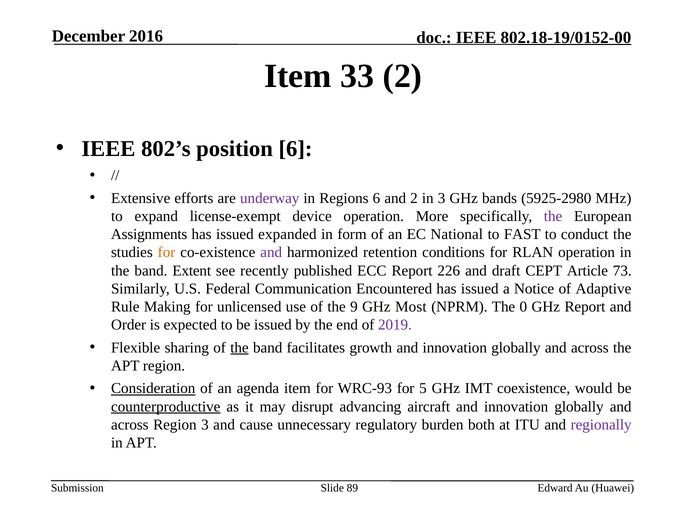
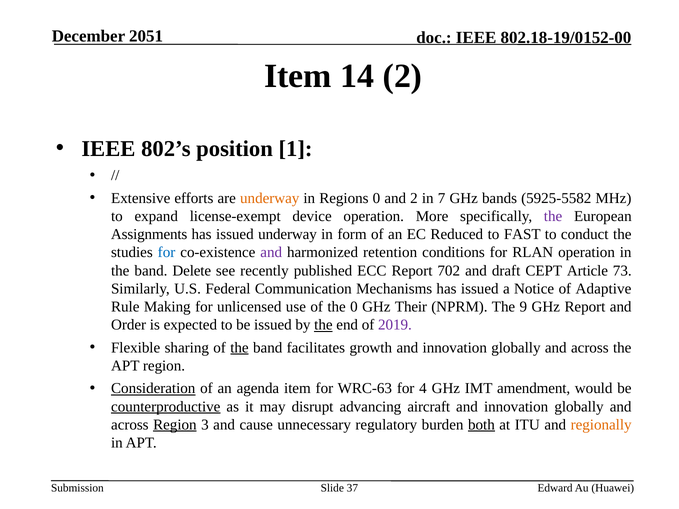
2016: 2016 -> 2051 (146, 36)
33: 33 -> 14 (357, 76)
position 6: 6 -> 1 (296, 149)
underway colour: purple -> orange (270, 198)
Regions 6: 6 -> 0 (376, 198)
in 3: 3 -> 7 (442, 198)
5925-2980: 5925-2980 -> 5925-5582 (556, 198)
issued expanded: expanded -> underway (288, 235)
National: National -> Reduced (457, 235)
for colour: orange -> blue (167, 253)
Extent: Extent -> Delete (192, 271)
226: 226 -> 702 (449, 271)
Encountered: Encountered -> Mechanisms (394, 289)
the 9: 9 -> 0 (354, 307)
Most: Most -> Their (411, 307)
0: 0 -> 9 (523, 307)
the underline: none -> present (323, 325)
WRC-93: WRC-93 -> WRC-63 (365, 389)
5: 5 -> 4 (423, 389)
coexistence: coexistence -> amendment (534, 389)
Region underline: none -> present (175, 425)
both underline: none -> present (481, 425)
regionally colour: purple -> orange (601, 425)
89: 89 -> 37 (352, 488)
